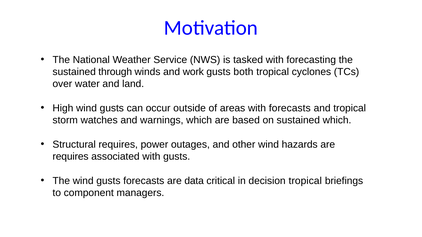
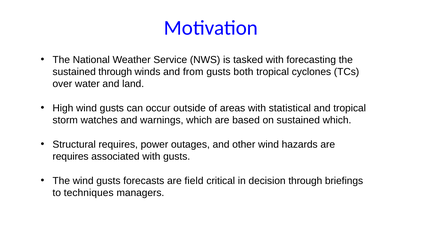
work: work -> from (193, 72)
with forecasts: forecasts -> statistical (290, 108)
data: data -> field (194, 181)
decision tropical: tropical -> through (305, 181)
component: component -> techniques (89, 193)
